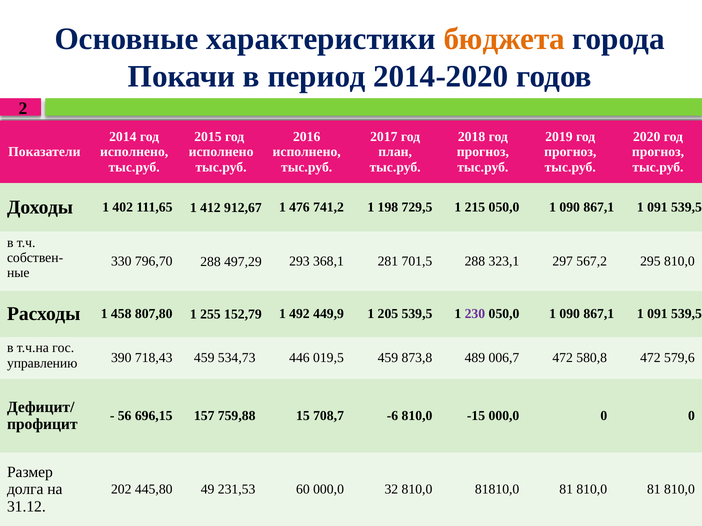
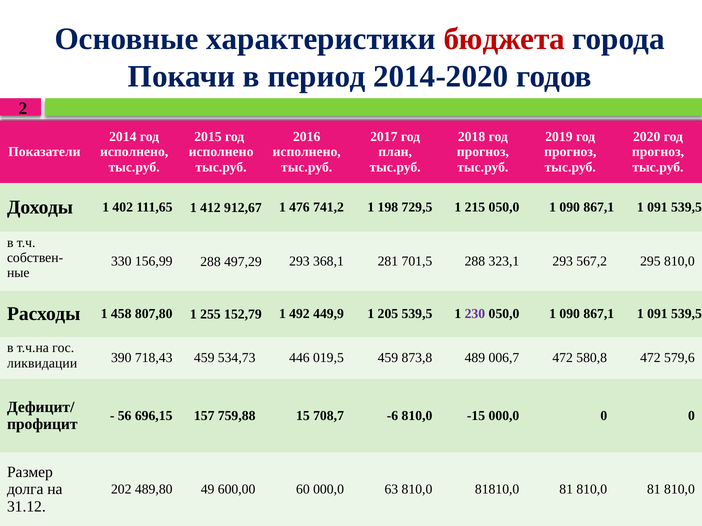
бюджета colour: orange -> red (504, 39)
796,70: 796,70 -> 156,99 (154, 262)
323,1 297: 297 -> 293 (563, 262)
управлению: управлению -> ликвидации (42, 363)
445,80: 445,80 -> 489,80 (154, 490)
231,53: 231,53 -> 600,00 (237, 490)
32: 32 -> 63 (391, 490)
